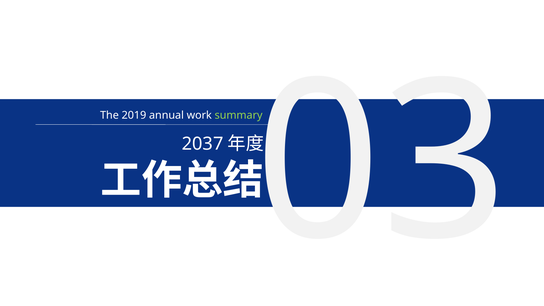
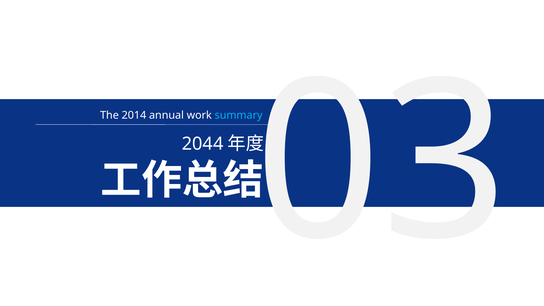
2019: 2019 -> 2014 (134, 115)
summary colour: light green -> light blue (239, 115)
2037: 2037 -> 2044 (203, 144)
